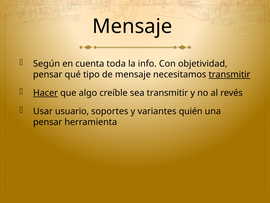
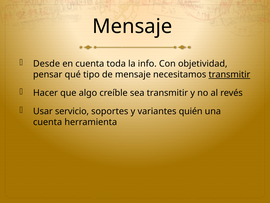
Según: Según -> Desde (47, 64)
Hacer underline: present -> none (45, 93)
usuario: usuario -> servicio (72, 111)
pensar: pensar -> cuenta (48, 122)
